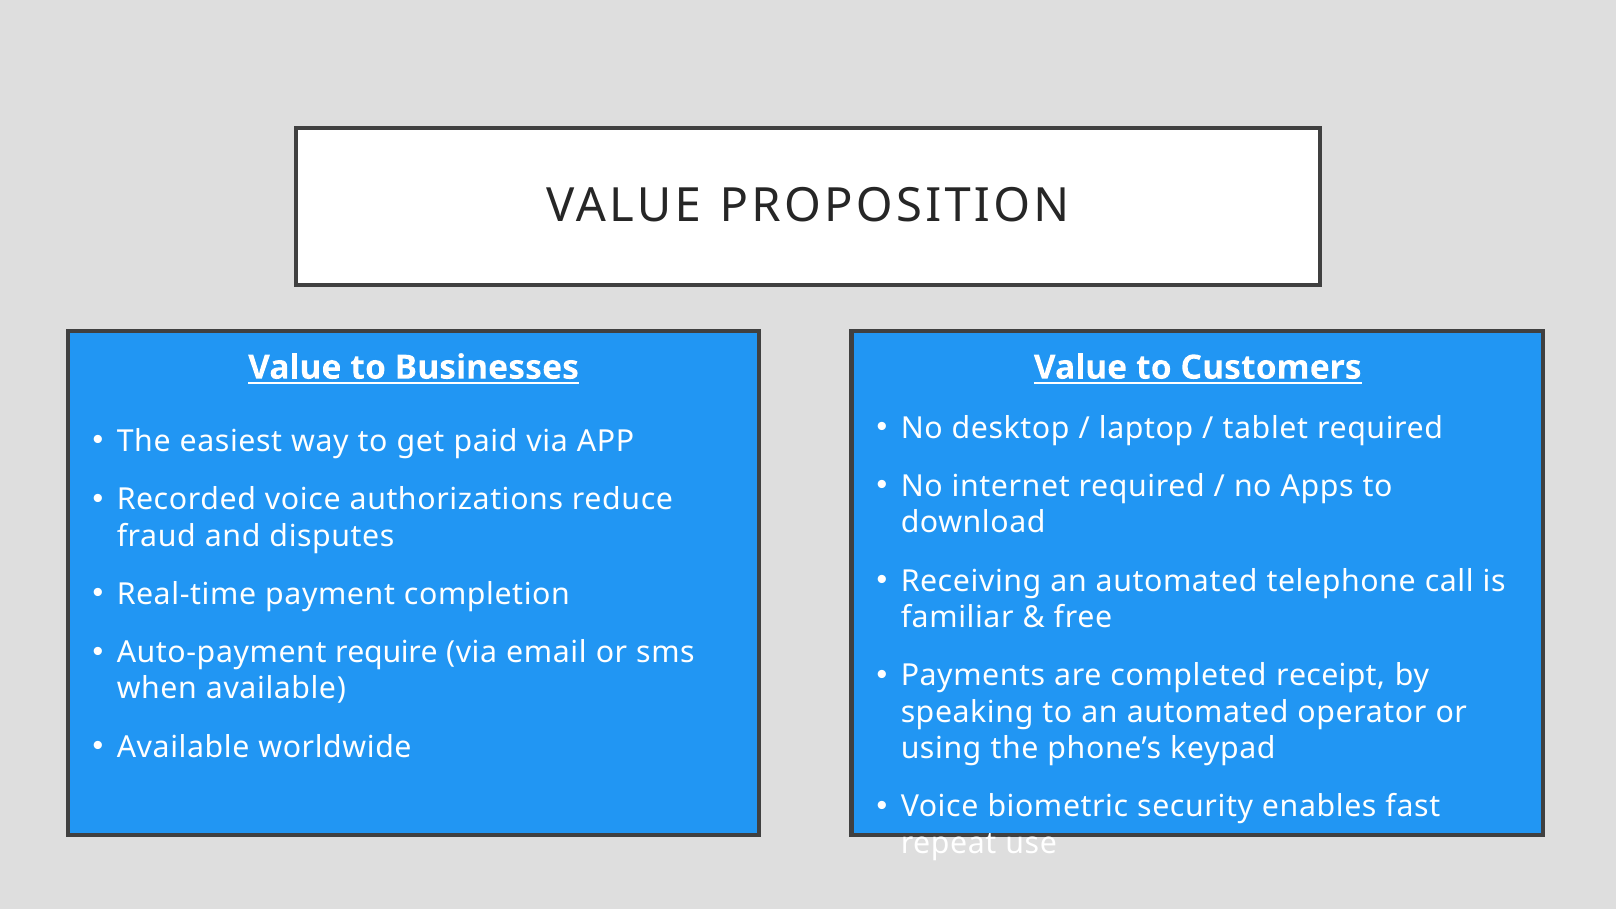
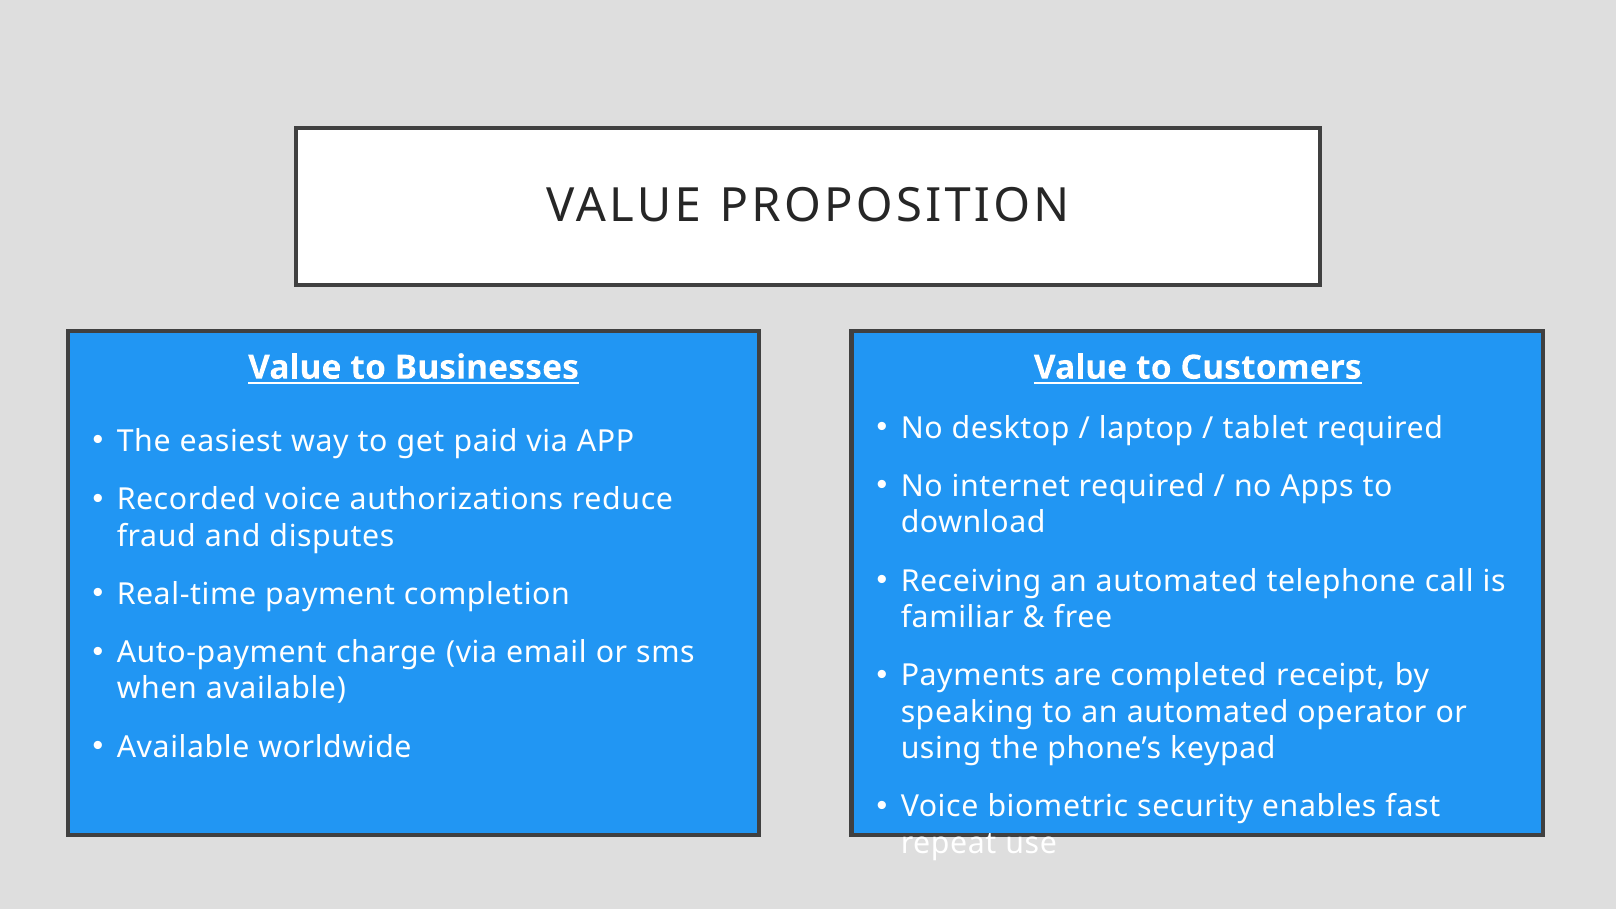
require: require -> charge (386, 653)
